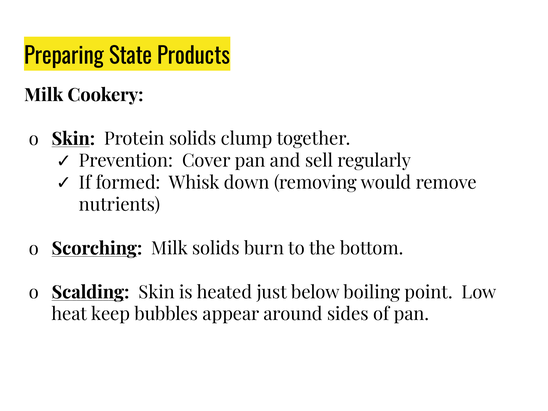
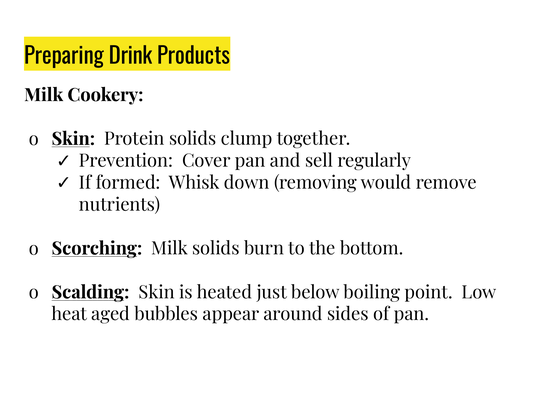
State: State -> Drink (131, 56)
keep: keep -> aged (111, 314)
